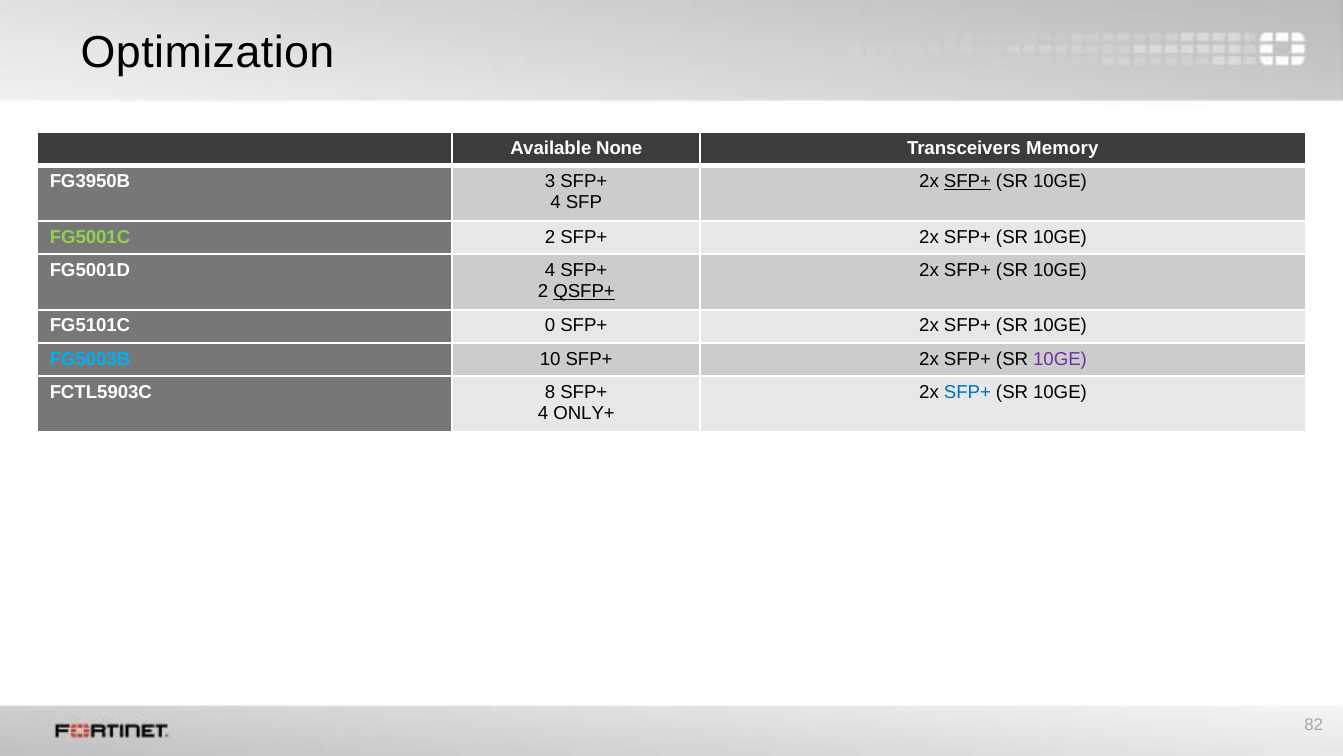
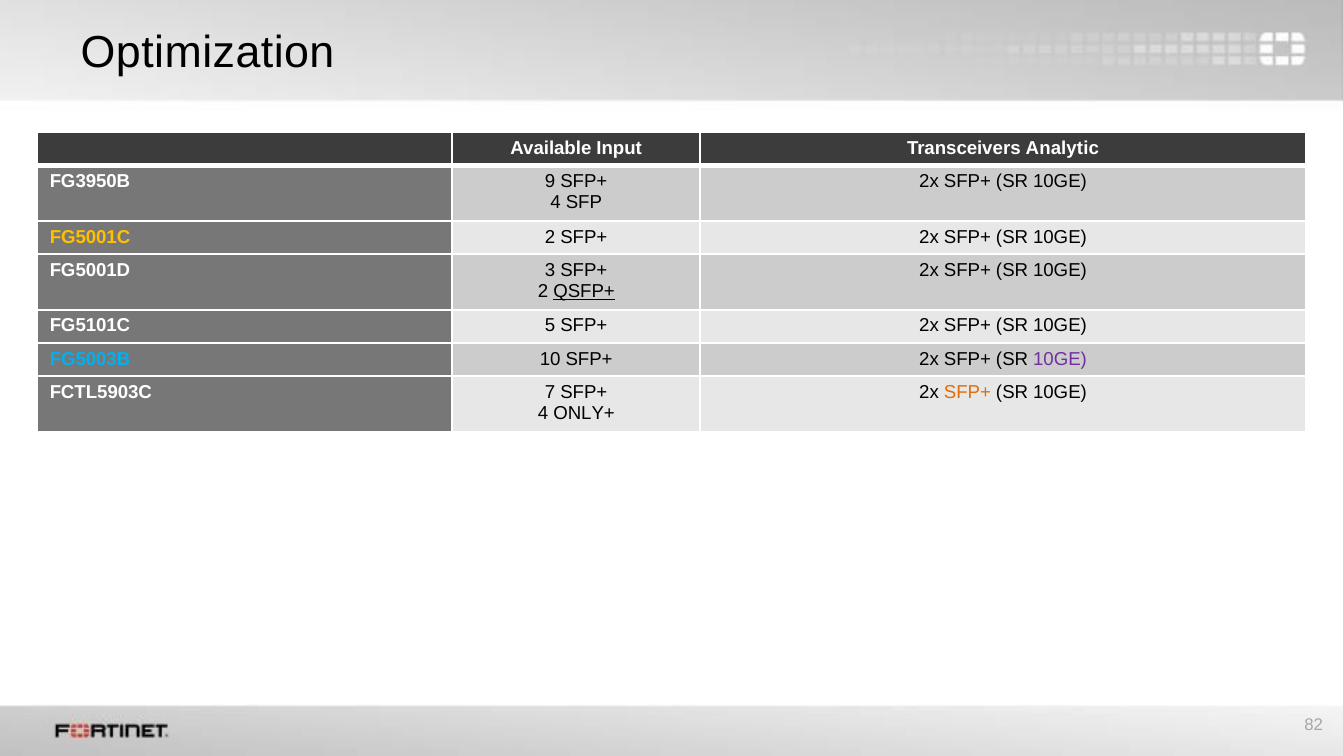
None: None -> Input (619, 148)
Memory: Memory -> Analytic (1062, 148)
3: 3 -> 9 (550, 181)
SFP+ underline: present -> none (967, 181)
FG5001C colour: light green -> yellow (90, 237)
FG5001D 4: 4 -> 3 (550, 270)
0: 0 -> 5 (550, 326)
8: 8 -> 7 (550, 392)
SFP+ colour: blue -> orange (967, 392)
